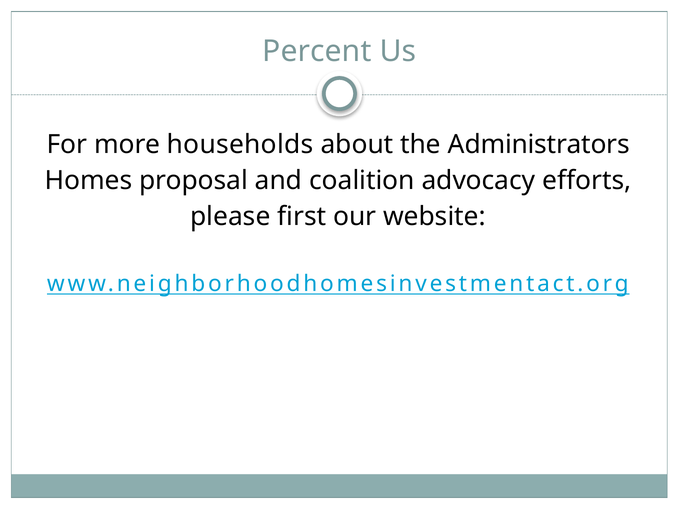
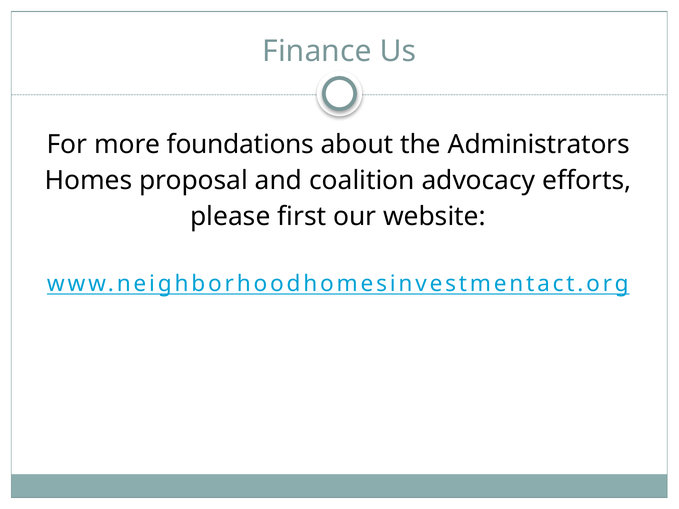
Percent: Percent -> Finance (317, 51)
households: households -> foundations (240, 145)
